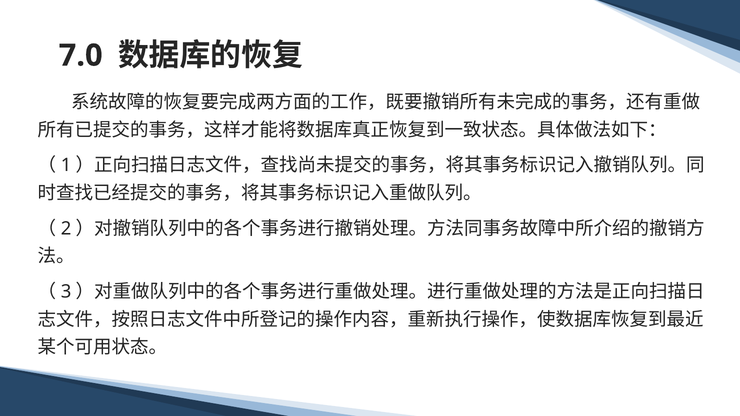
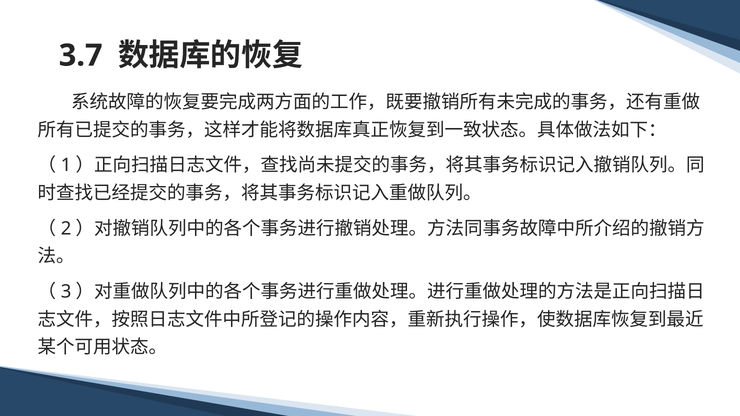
7.0: 7.0 -> 3.7 (81, 56)
